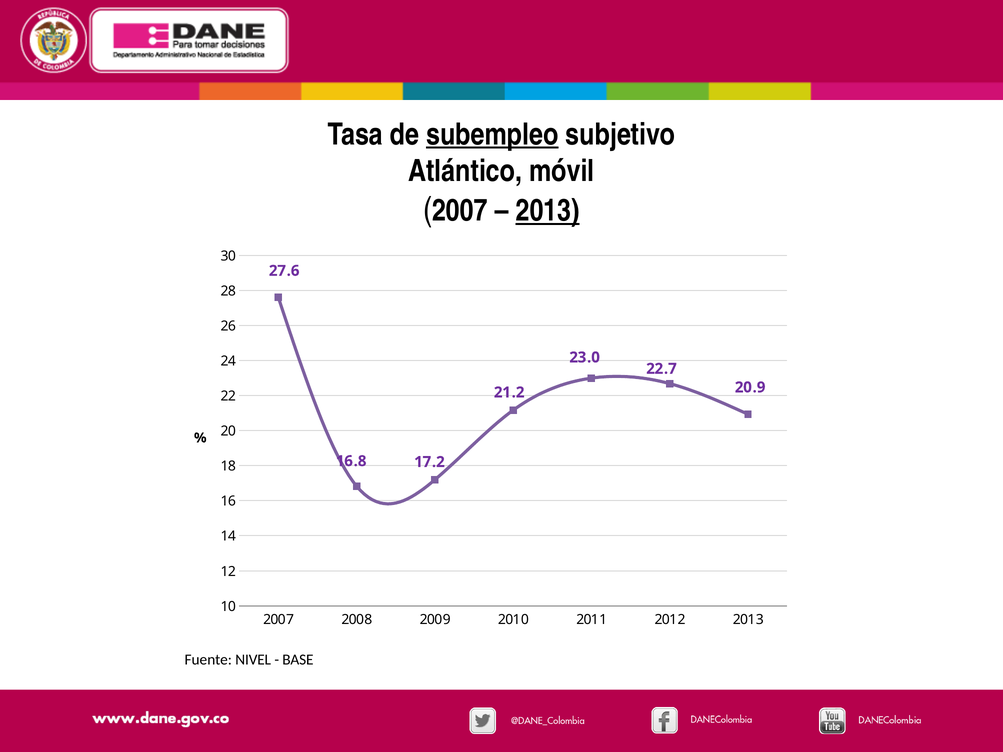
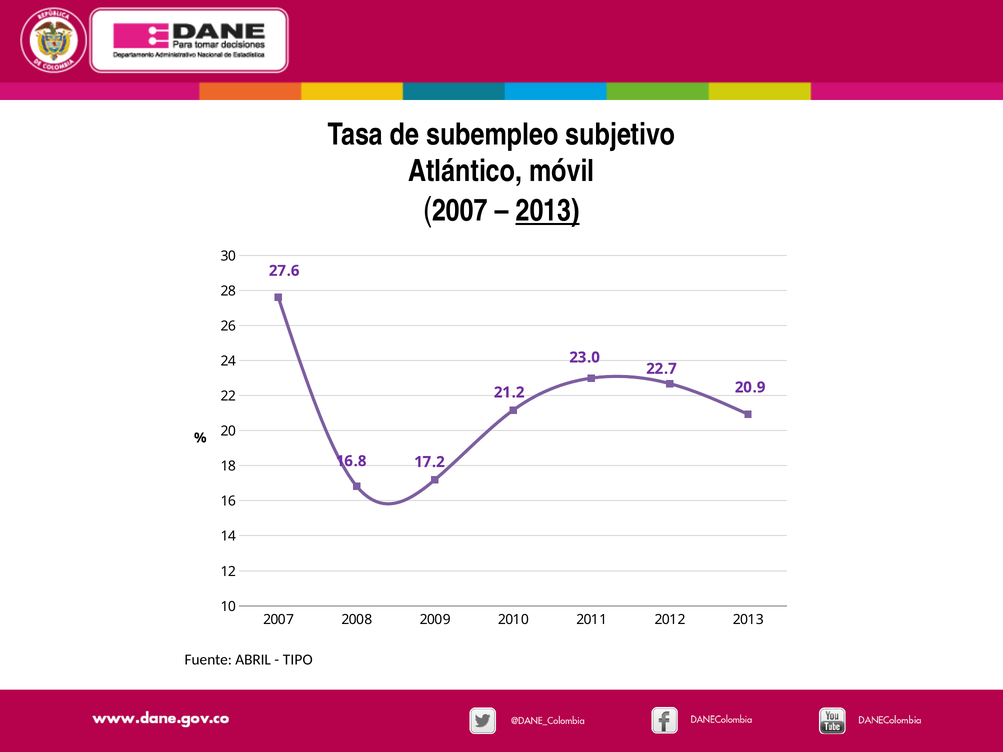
subempleo underline: present -> none (492, 134)
NIVEL: NIVEL -> ABRIL (253, 660)
BASE: BASE -> TIPO (298, 660)
